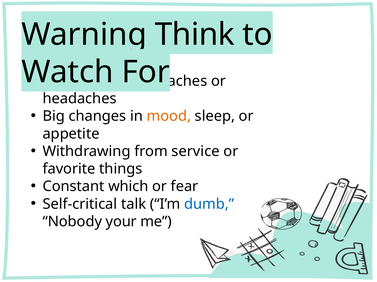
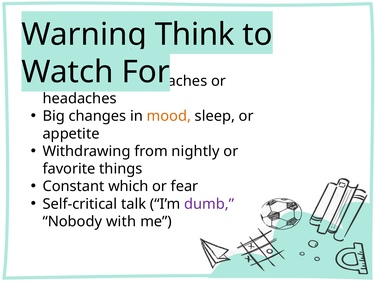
service: service -> nightly (196, 152)
dumb colour: blue -> purple (209, 204)
your: your -> with (121, 222)
